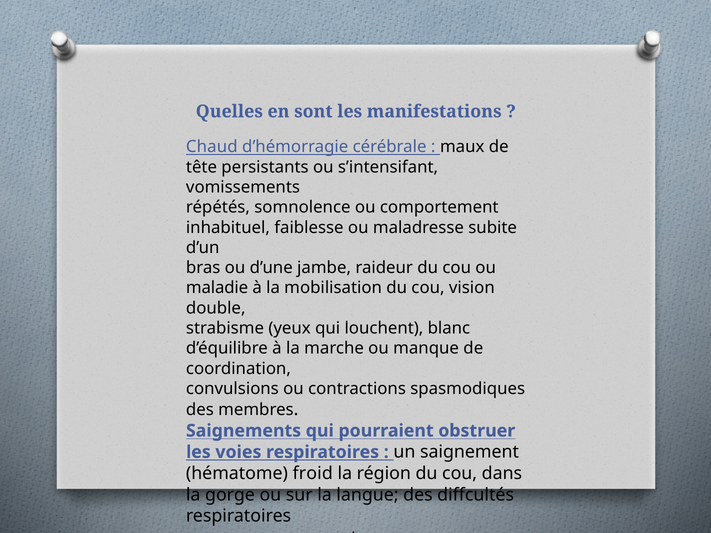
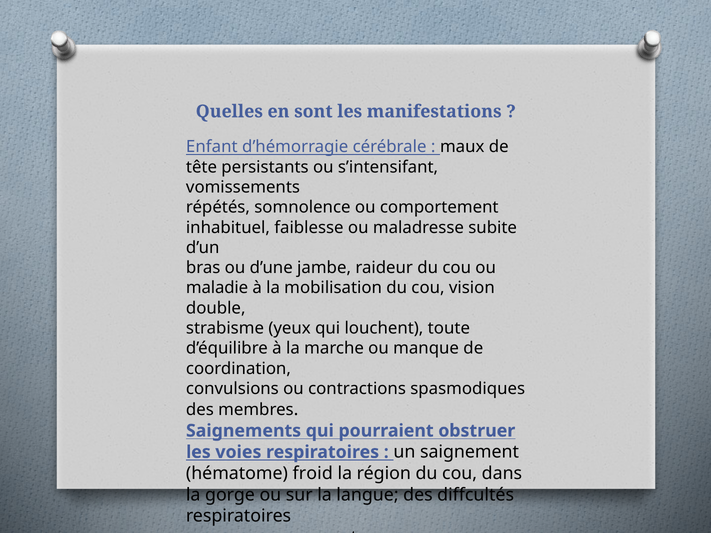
Chaud: Chaud -> Enfant (212, 147)
blanc: blanc -> toute (449, 328)
